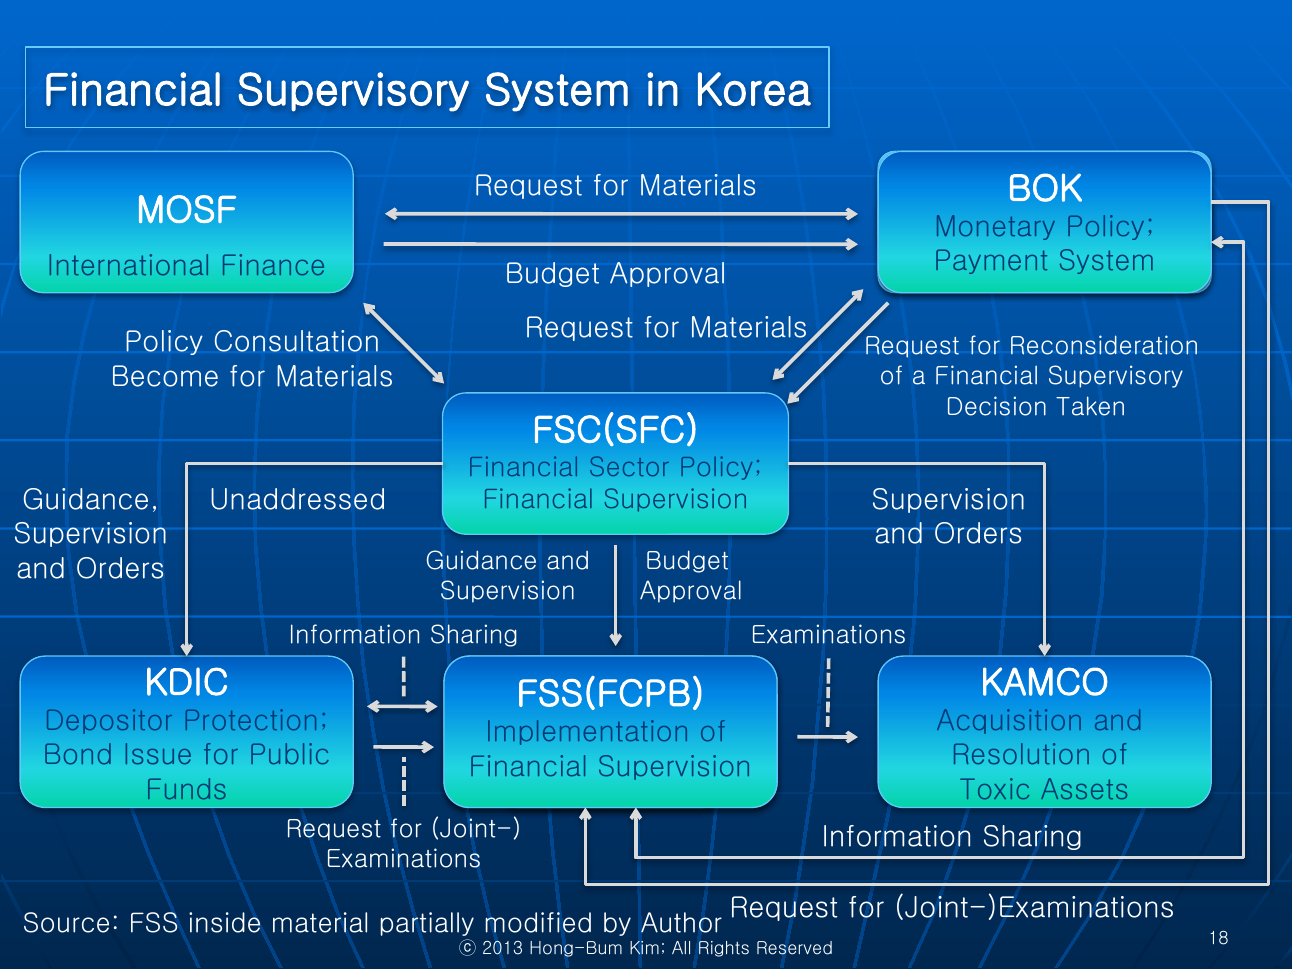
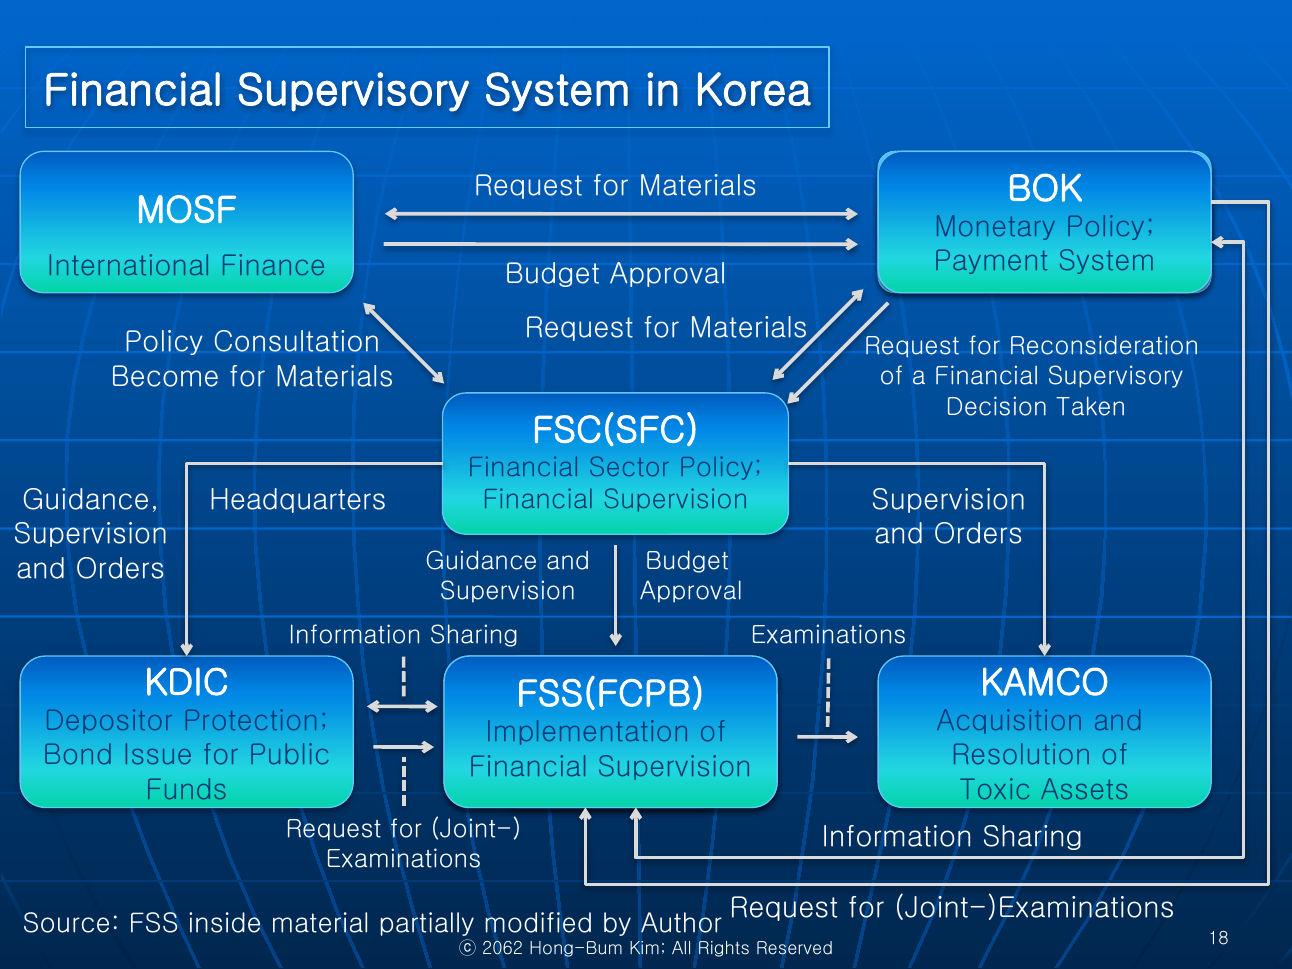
Unaddressed: Unaddressed -> Headquarters (298, 500)
2013: 2013 -> 2062 (503, 948)
